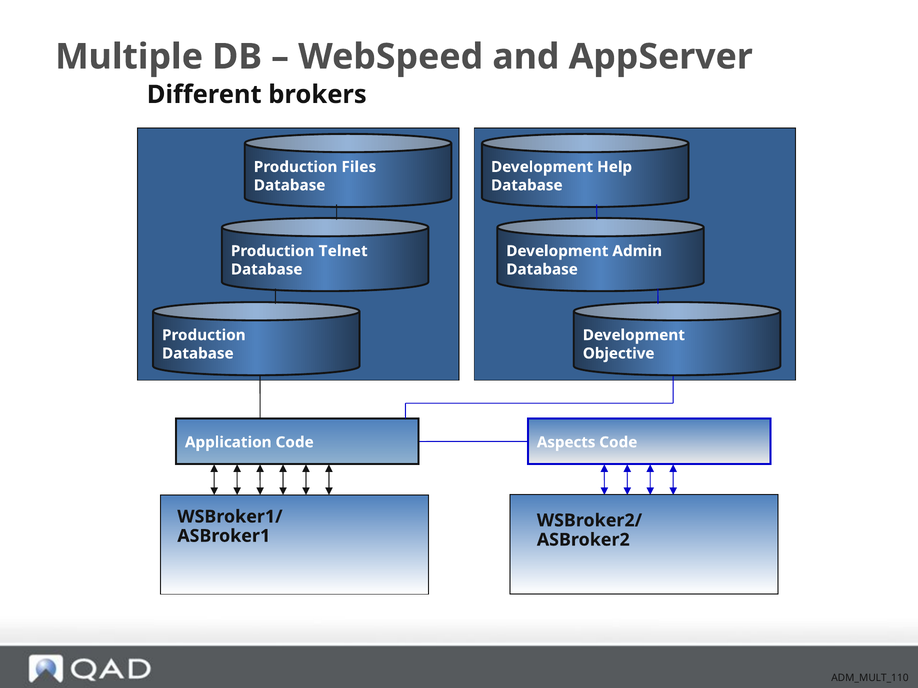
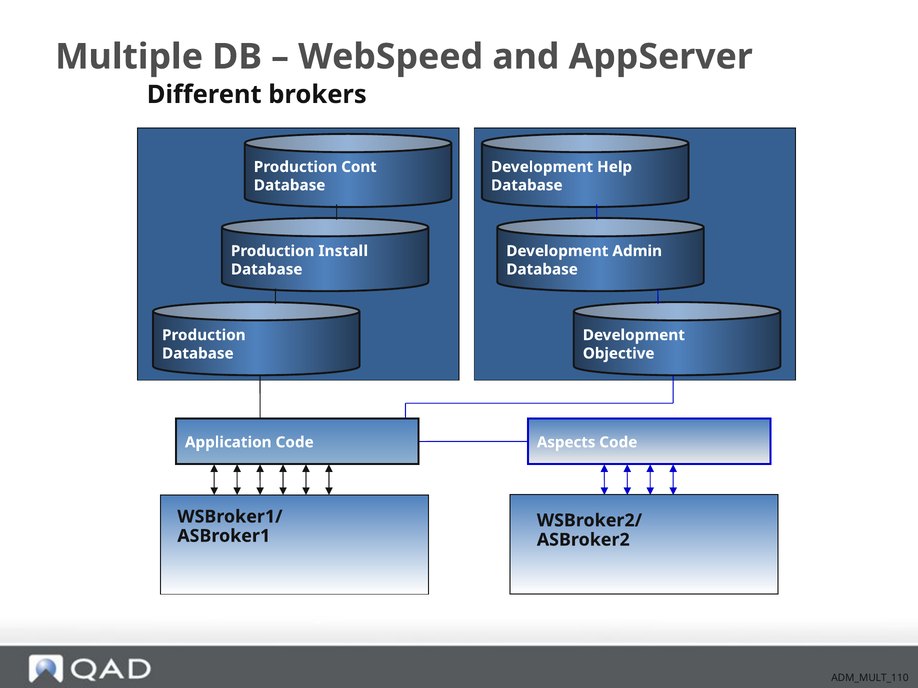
Files: Files -> Cont (359, 167)
Telnet: Telnet -> Install (343, 251)
